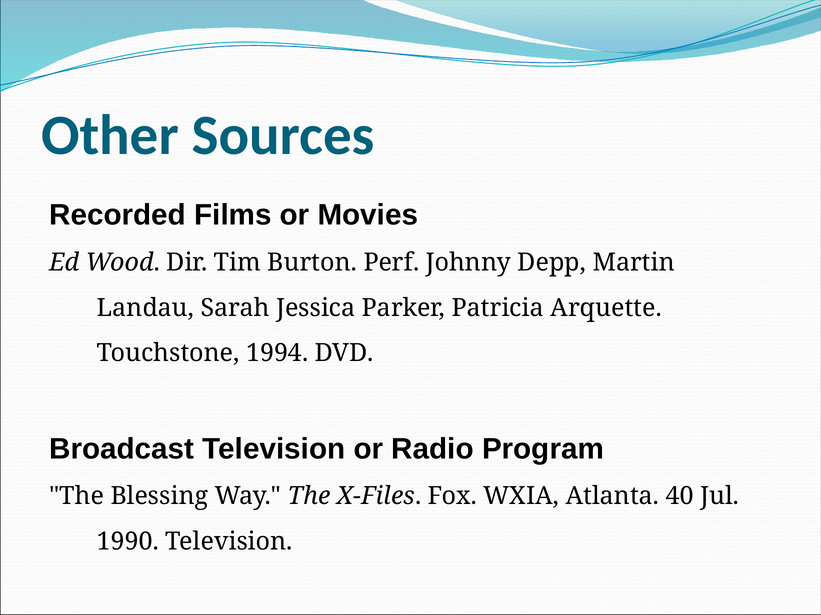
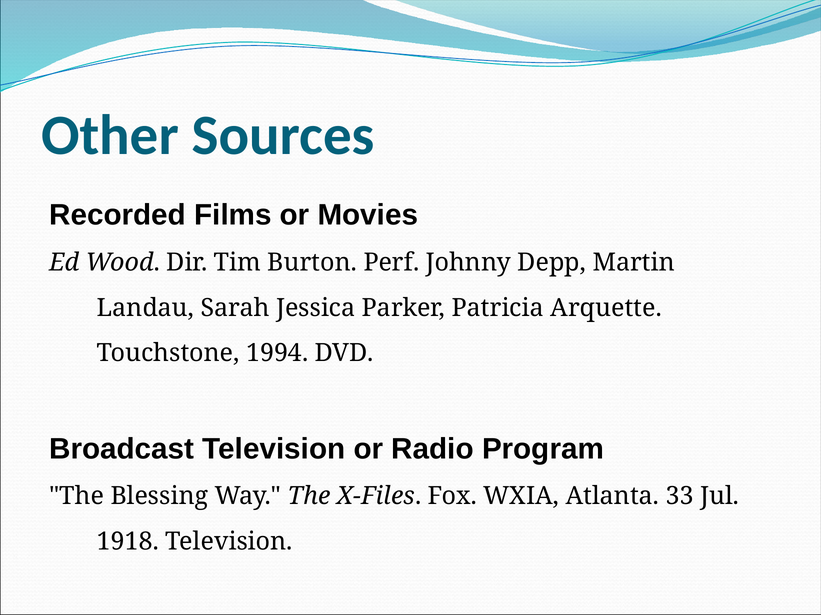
40: 40 -> 33 (680, 497)
1990: 1990 -> 1918 (128, 542)
